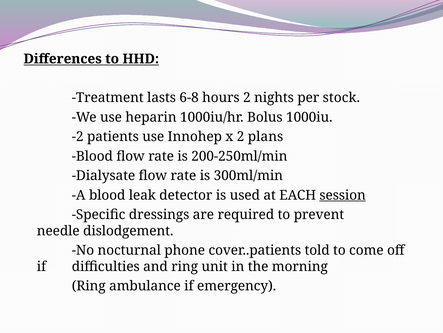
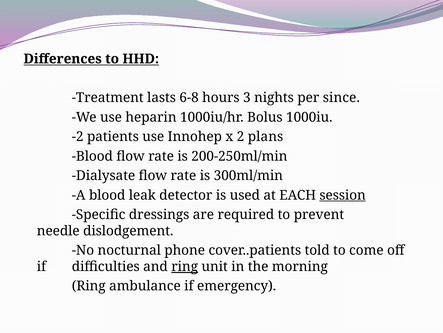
hours 2: 2 -> 3 (247, 98)
stock: stock -> since (341, 98)
ring underline: none -> present (185, 266)
